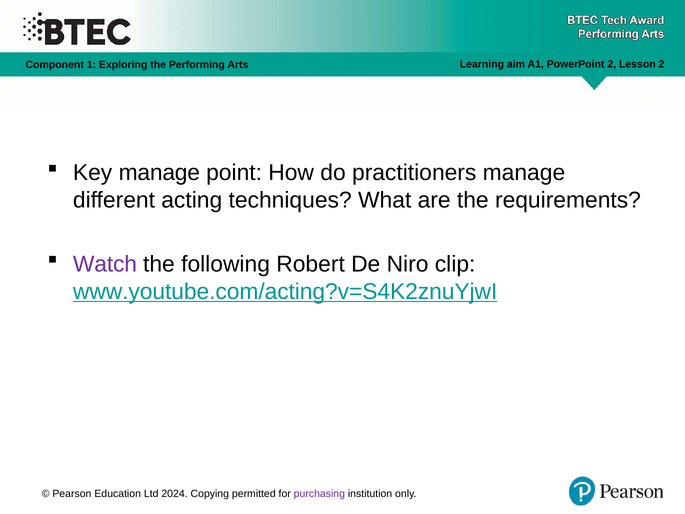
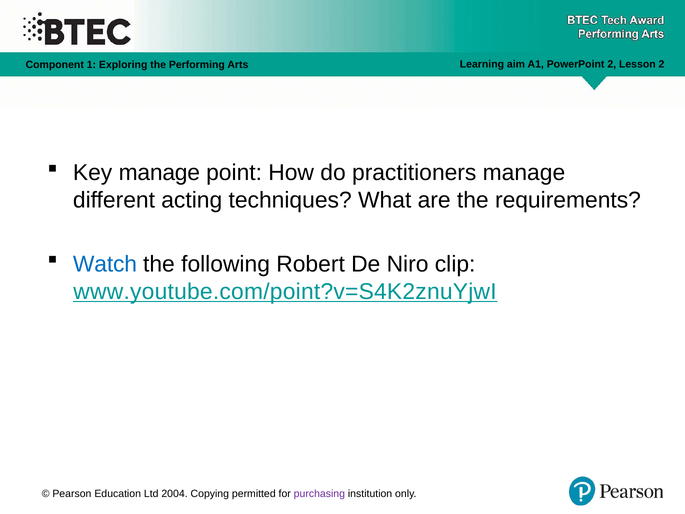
Watch colour: purple -> blue (105, 264)
www.youtube.com/acting?v=S4K2znuYjwI: www.youtube.com/acting?v=S4K2znuYjwI -> www.youtube.com/point?v=S4K2znuYjwI (285, 291)
2024: 2024 -> 2004 (175, 494)
